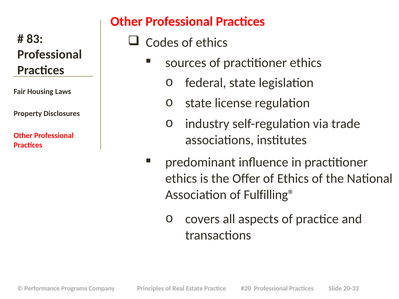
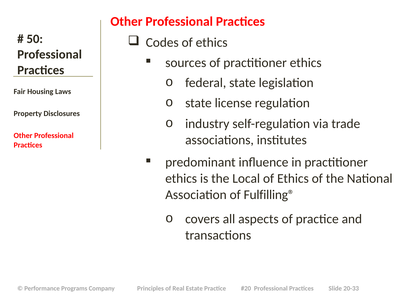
83: 83 -> 50 (35, 39)
Offer: Offer -> Local (246, 179)
